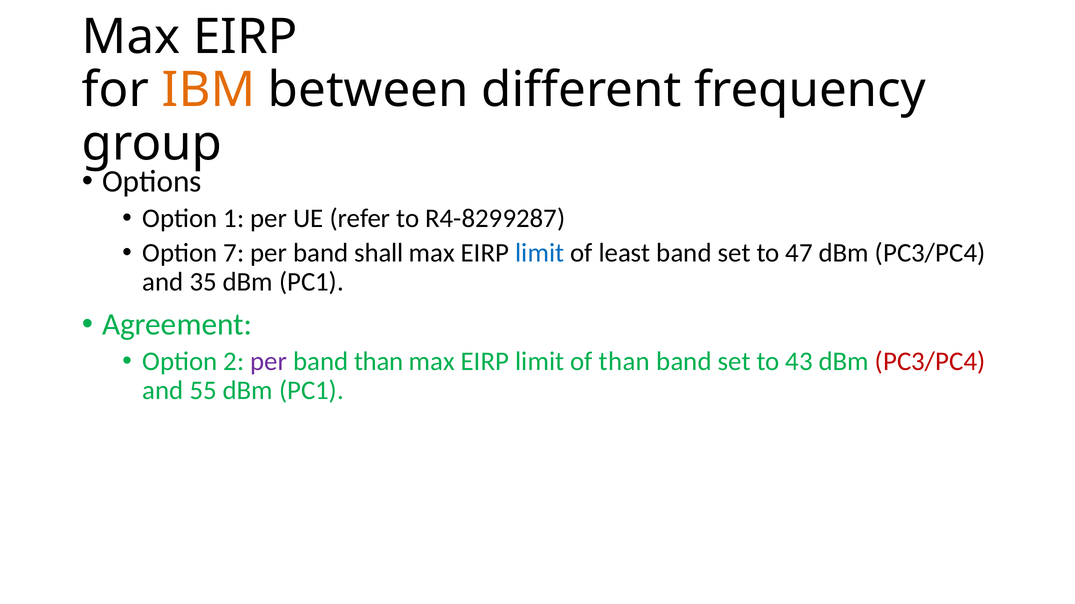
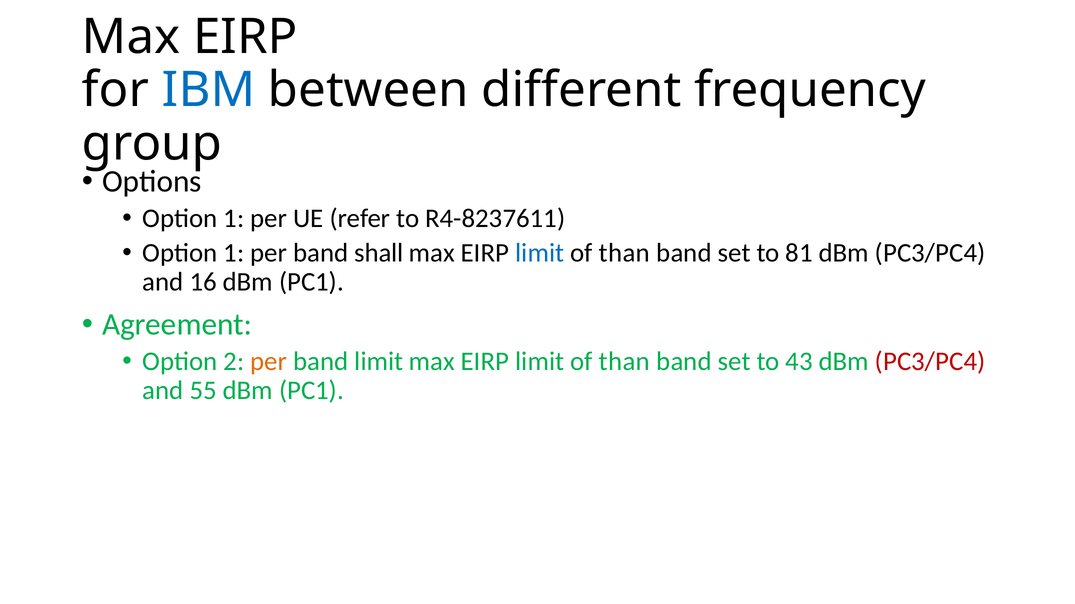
IBM colour: orange -> blue (209, 90)
R4-8299287: R4-8299287 -> R4-8237611 (495, 219)
7: 7 -> 1 (234, 253)
least: least -> than (624, 253)
47: 47 -> 81 (799, 253)
35: 35 -> 16 (203, 282)
per colour: purple -> orange (269, 362)
band than: than -> limit (379, 362)
